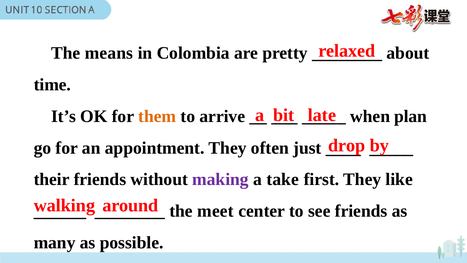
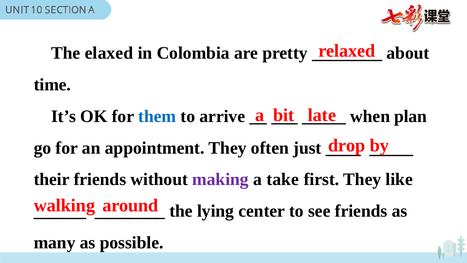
means: means -> elaxed (109, 53)
them colour: orange -> blue (157, 116)
meet: meet -> lying (216, 211)
